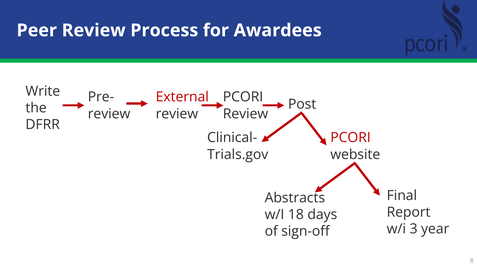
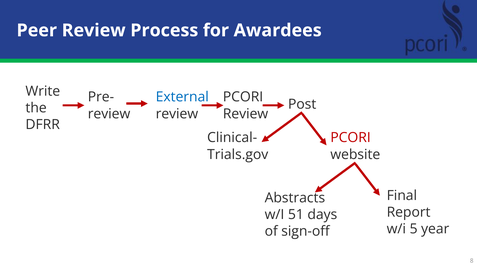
External colour: red -> blue (182, 97)
18: 18 -> 51 (296, 215)
3: 3 -> 5 (414, 229)
